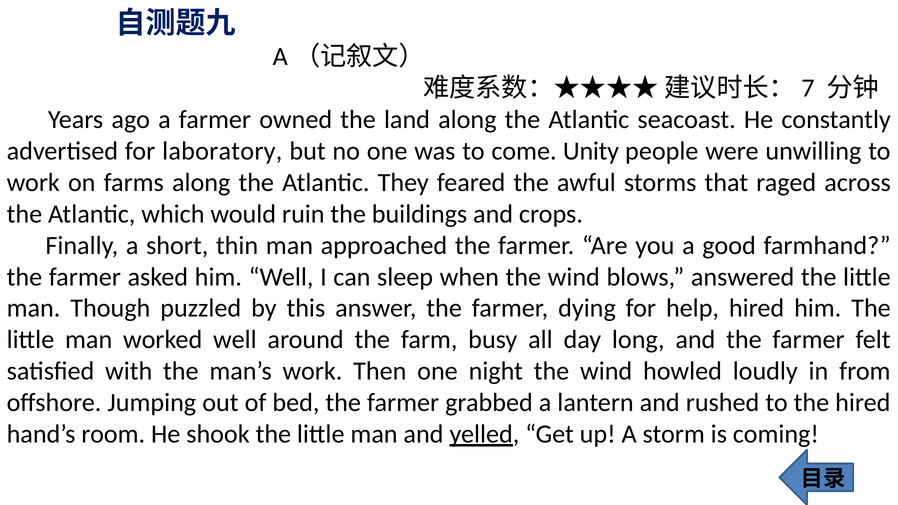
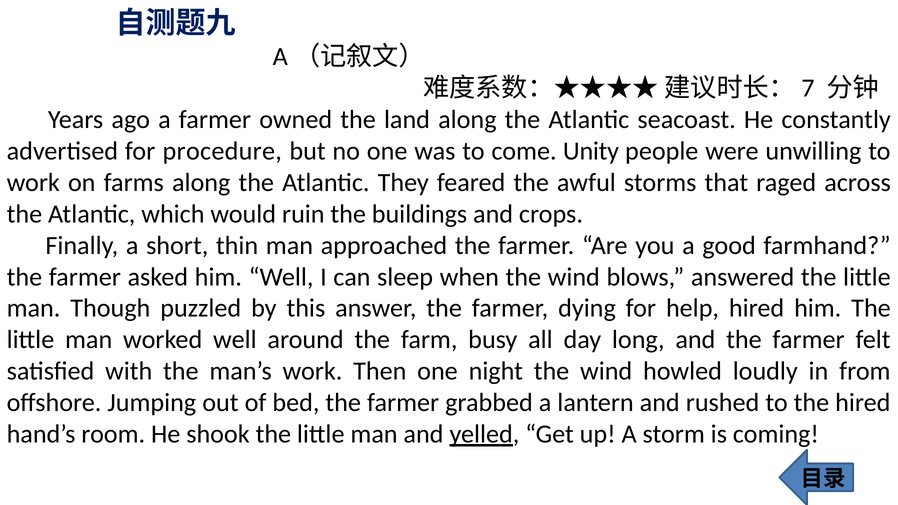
laboratory: laboratory -> procedure (222, 151)
